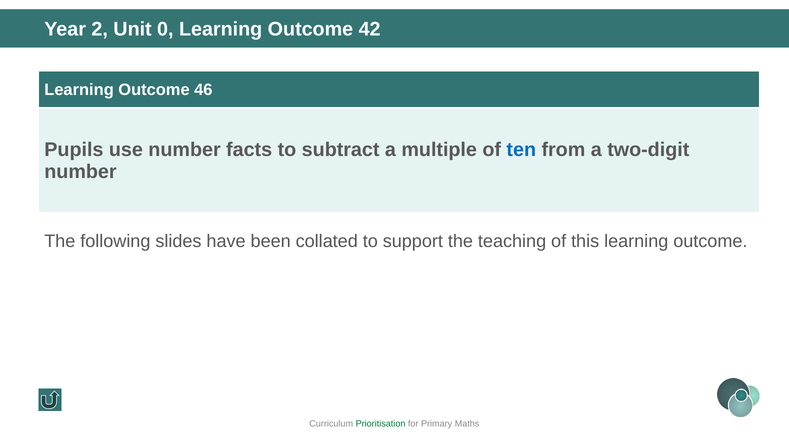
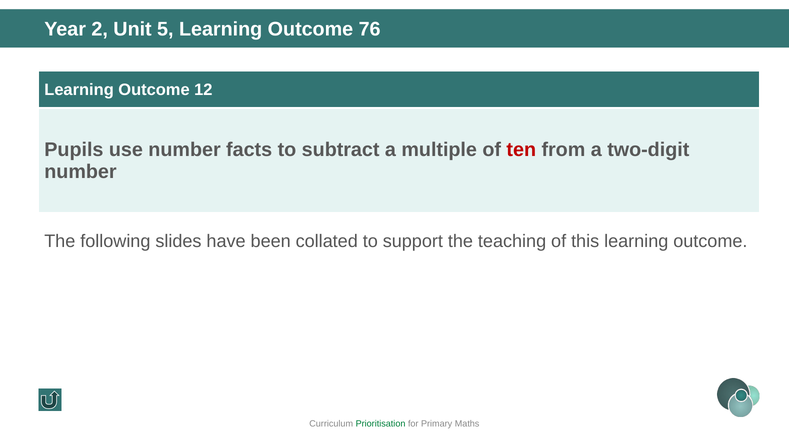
0: 0 -> 5 (165, 29)
42: 42 -> 76 (370, 29)
46: 46 -> 12 (203, 90)
ten colour: blue -> red (521, 149)
